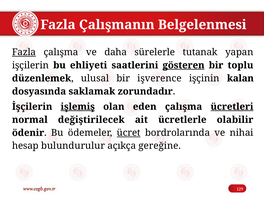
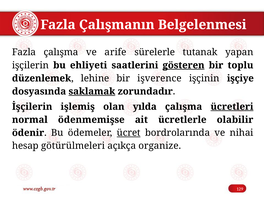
Fazla underline: present -> none (24, 52)
daha: daha -> arife (116, 52)
ulusal: ulusal -> lehine (95, 78)
kalan: kalan -> işçiye (240, 78)
saklamak underline: none -> present (92, 91)
işlemiş underline: present -> none (78, 107)
eden: eden -> yılda (145, 107)
değiştirilecek: değiştirilecek -> ödenmemişse (91, 120)
bulundurulur: bulundurulur -> götürülmeleri (73, 146)
gereğine: gereğine -> organize (160, 146)
